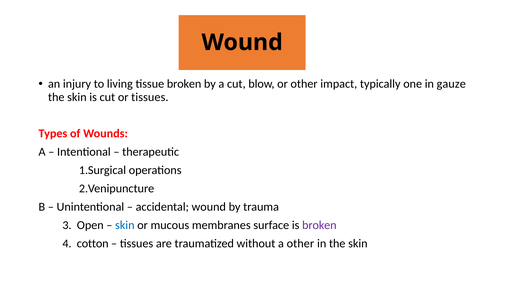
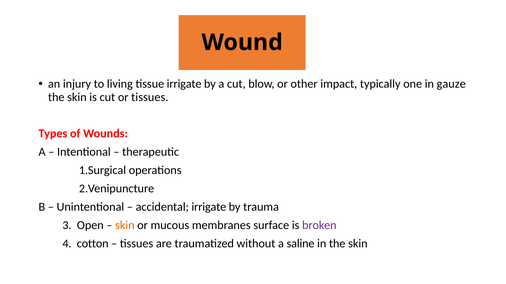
tissue broken: broken -> irrigate (184, 84)
accidental wound: wound -> irrigate (209, 207)
skin colour: blue -> orange (125, 226)
a other: other -> saline (301, 244)
